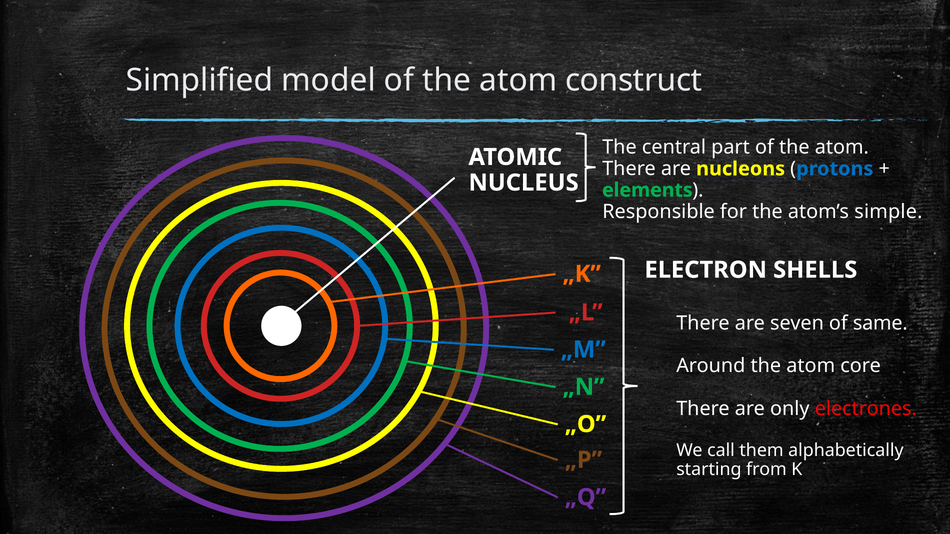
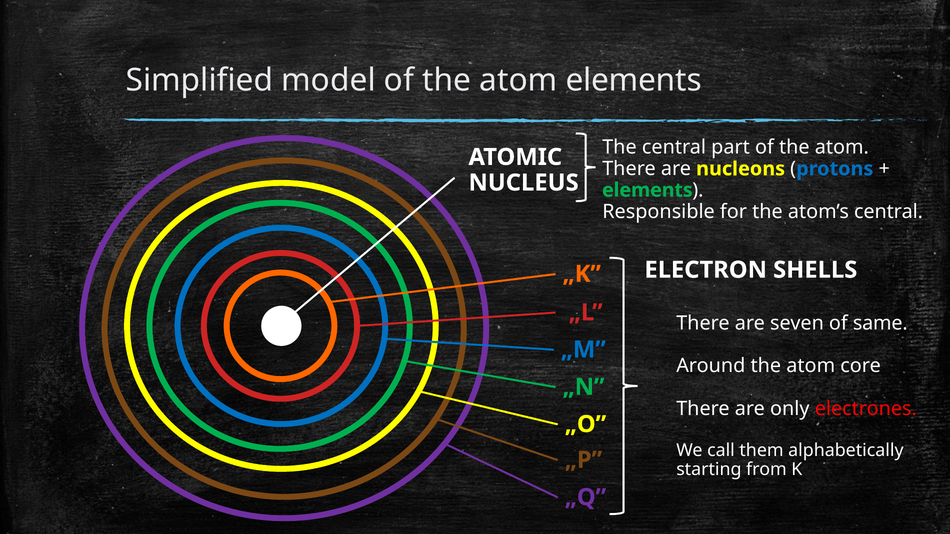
atom construct: construct -> elements (634, 81)
atom’s simple: simple -> central (889, 212)
